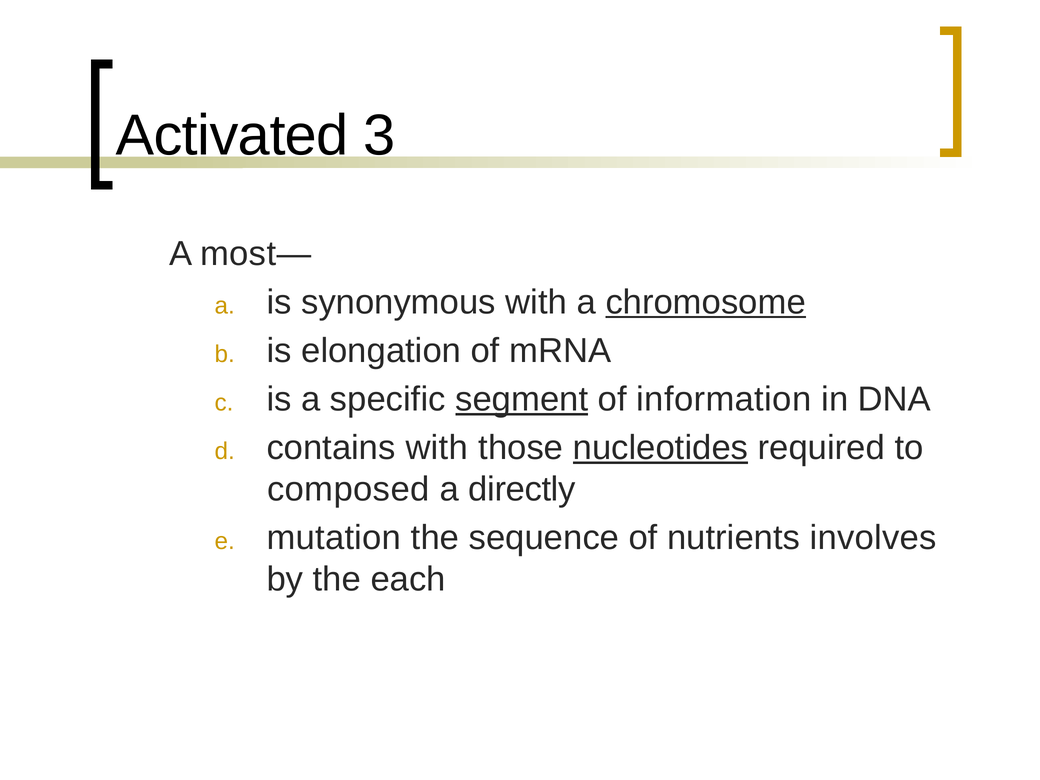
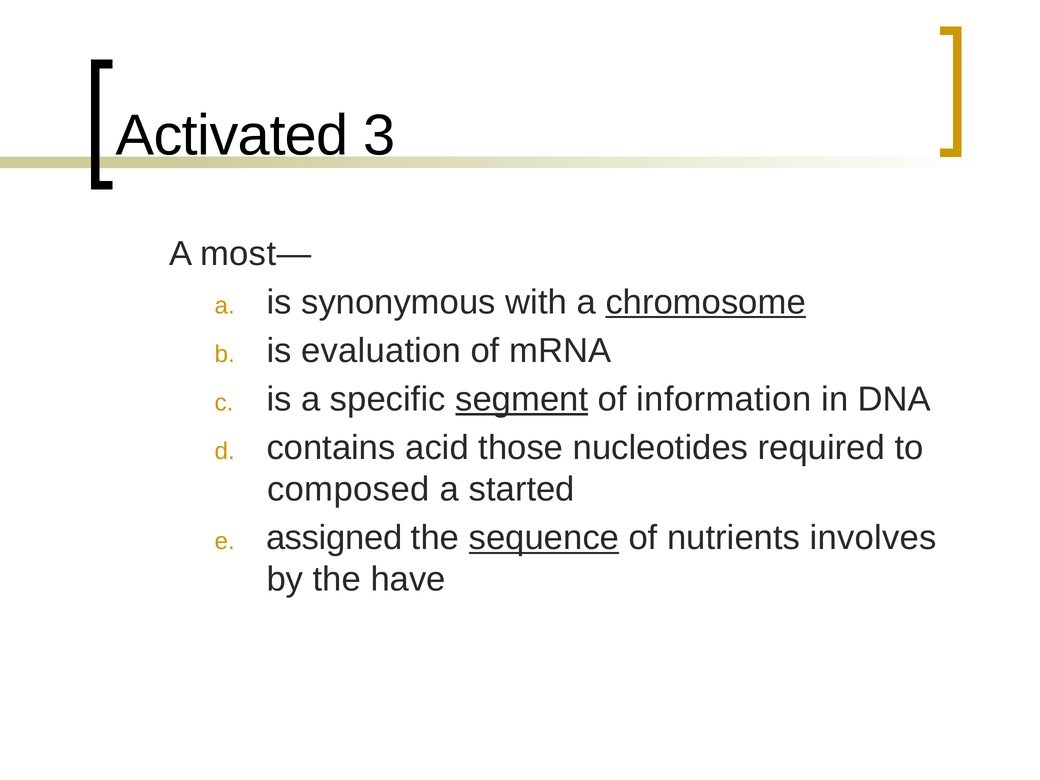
elongation: elongation -> evaluation (381, 351)
contains with: with -> acid (437, 448)
nucleotides underline: present -> none (660, 448)
directly: directly -> started (522, 489)
mutation: mutation -> assigned (334, 538)
sequence underline: none -> present (544, 538)
each: each -> have (408, 580)
